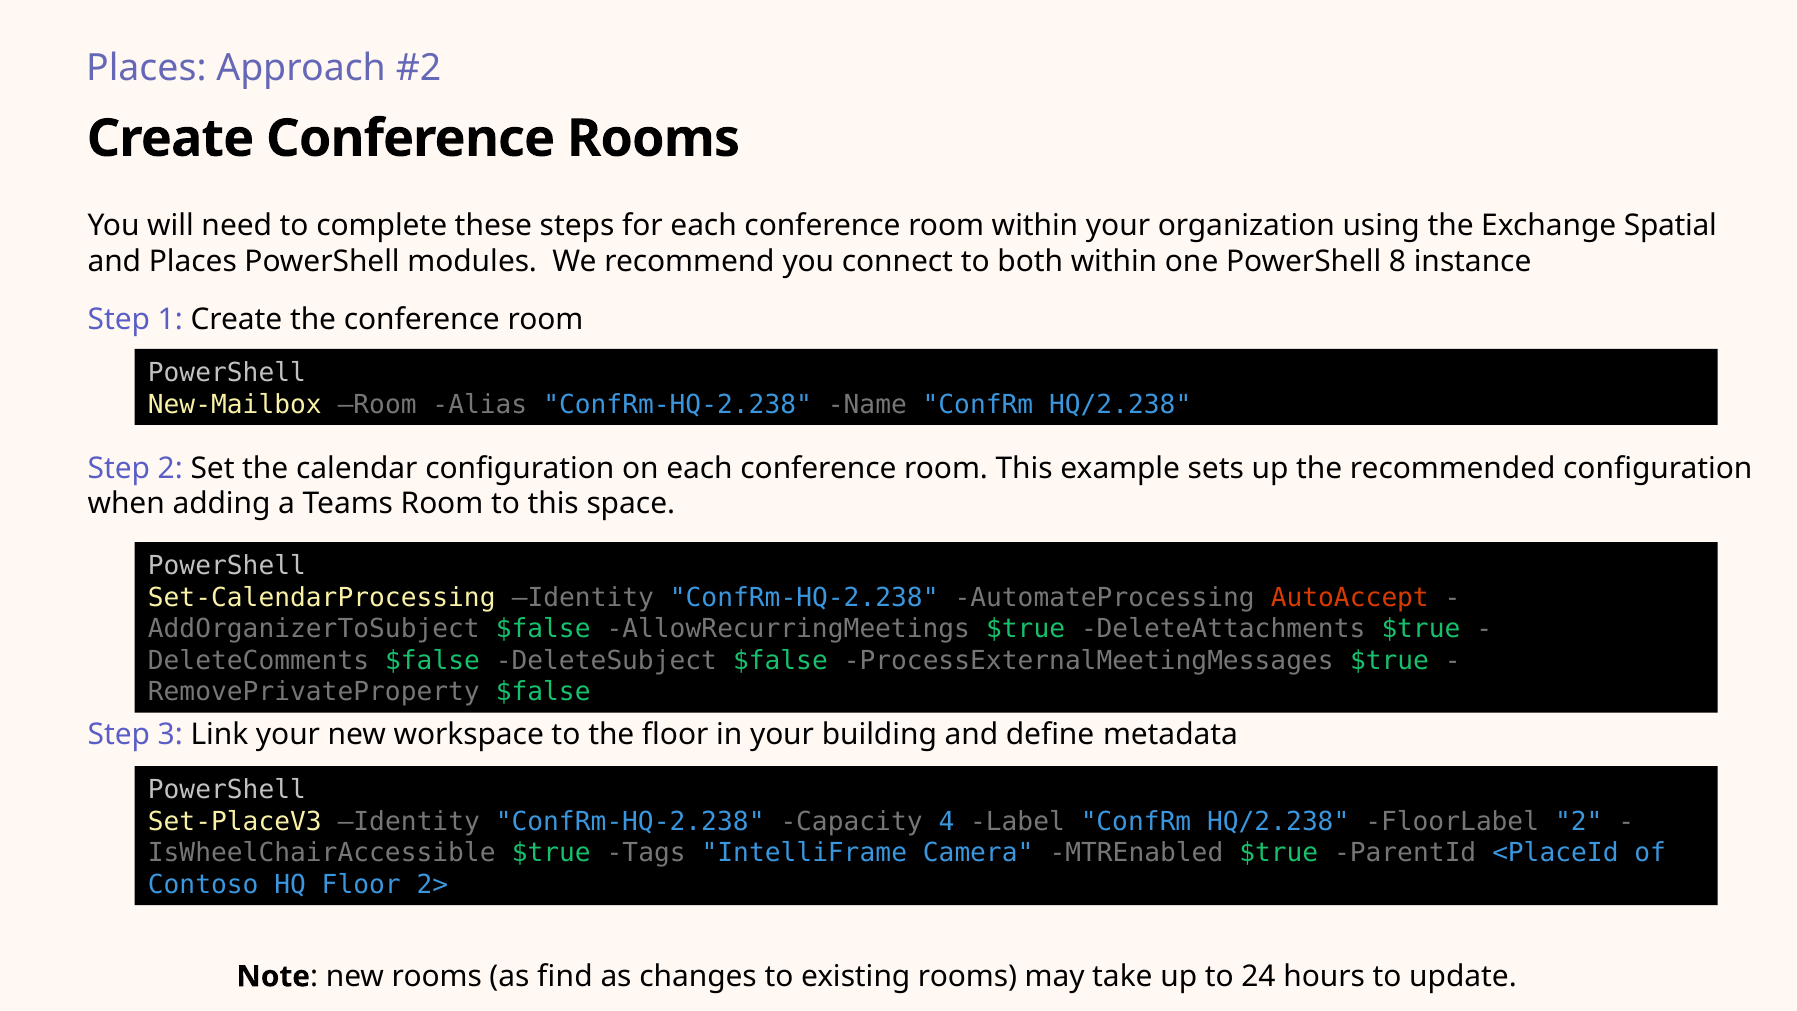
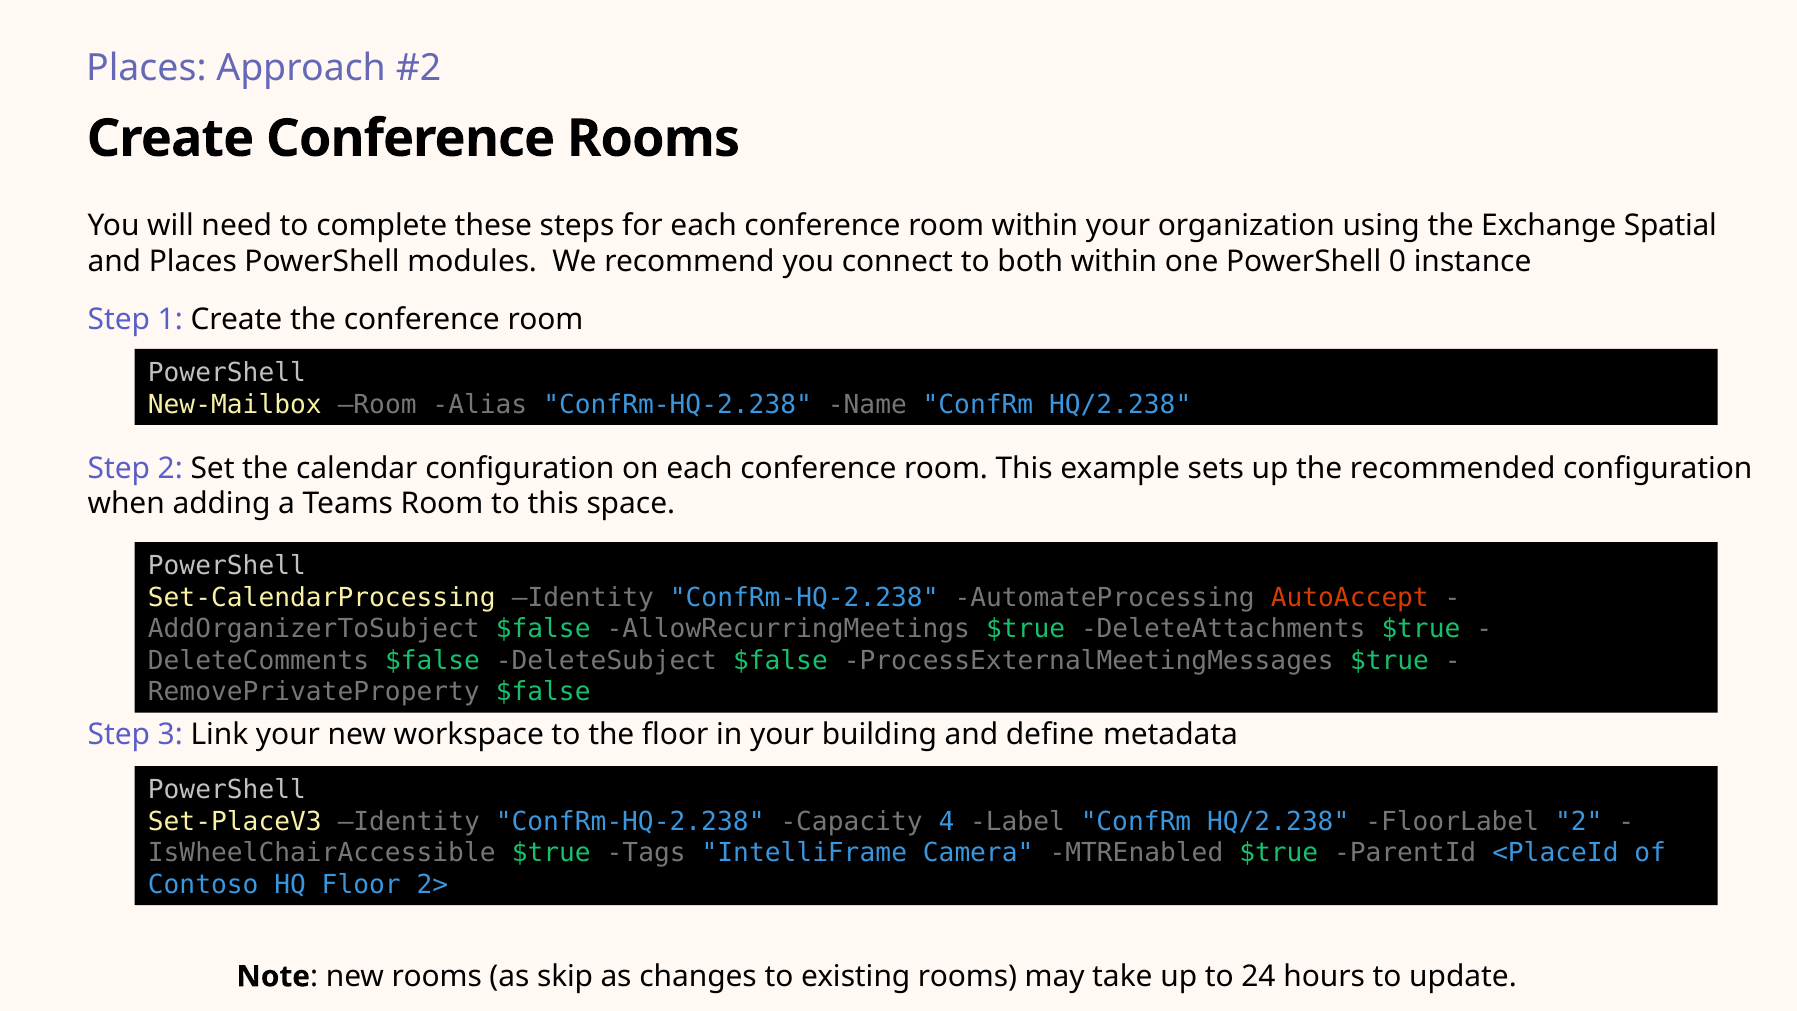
8: 8 -> 0 (1397, 261)
find: find -> skip (565, 976)
